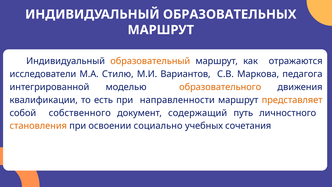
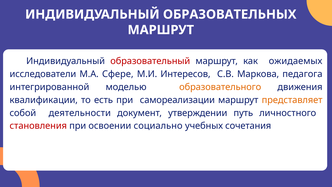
образовательный colour: orange -> red (150, 61)
отражаются: отражаются -> ожидаемых (296, 61)
Стилю: Стилю -> Сфере (118, 74)
Вариантов: Вариантов -> Интересов (185, 74)
направленности: направленности -> самореализации (177, 100)
собственного: собственного -> деятельности (80, 113)
содержащий: содержащий -> утверждении (198, 113)
становления colour: orange -> red (38, 126)
